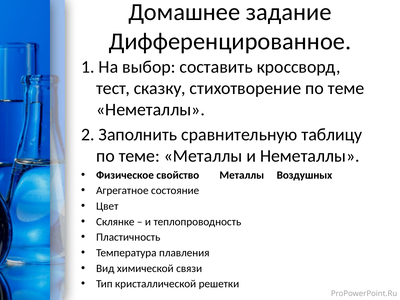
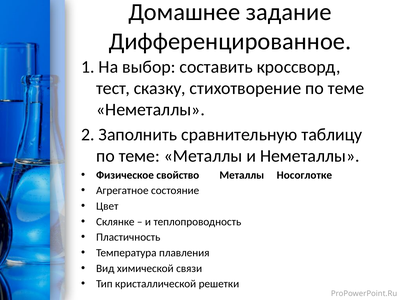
Воздушных: Воздушных -> Носоглотке (304, 175)
